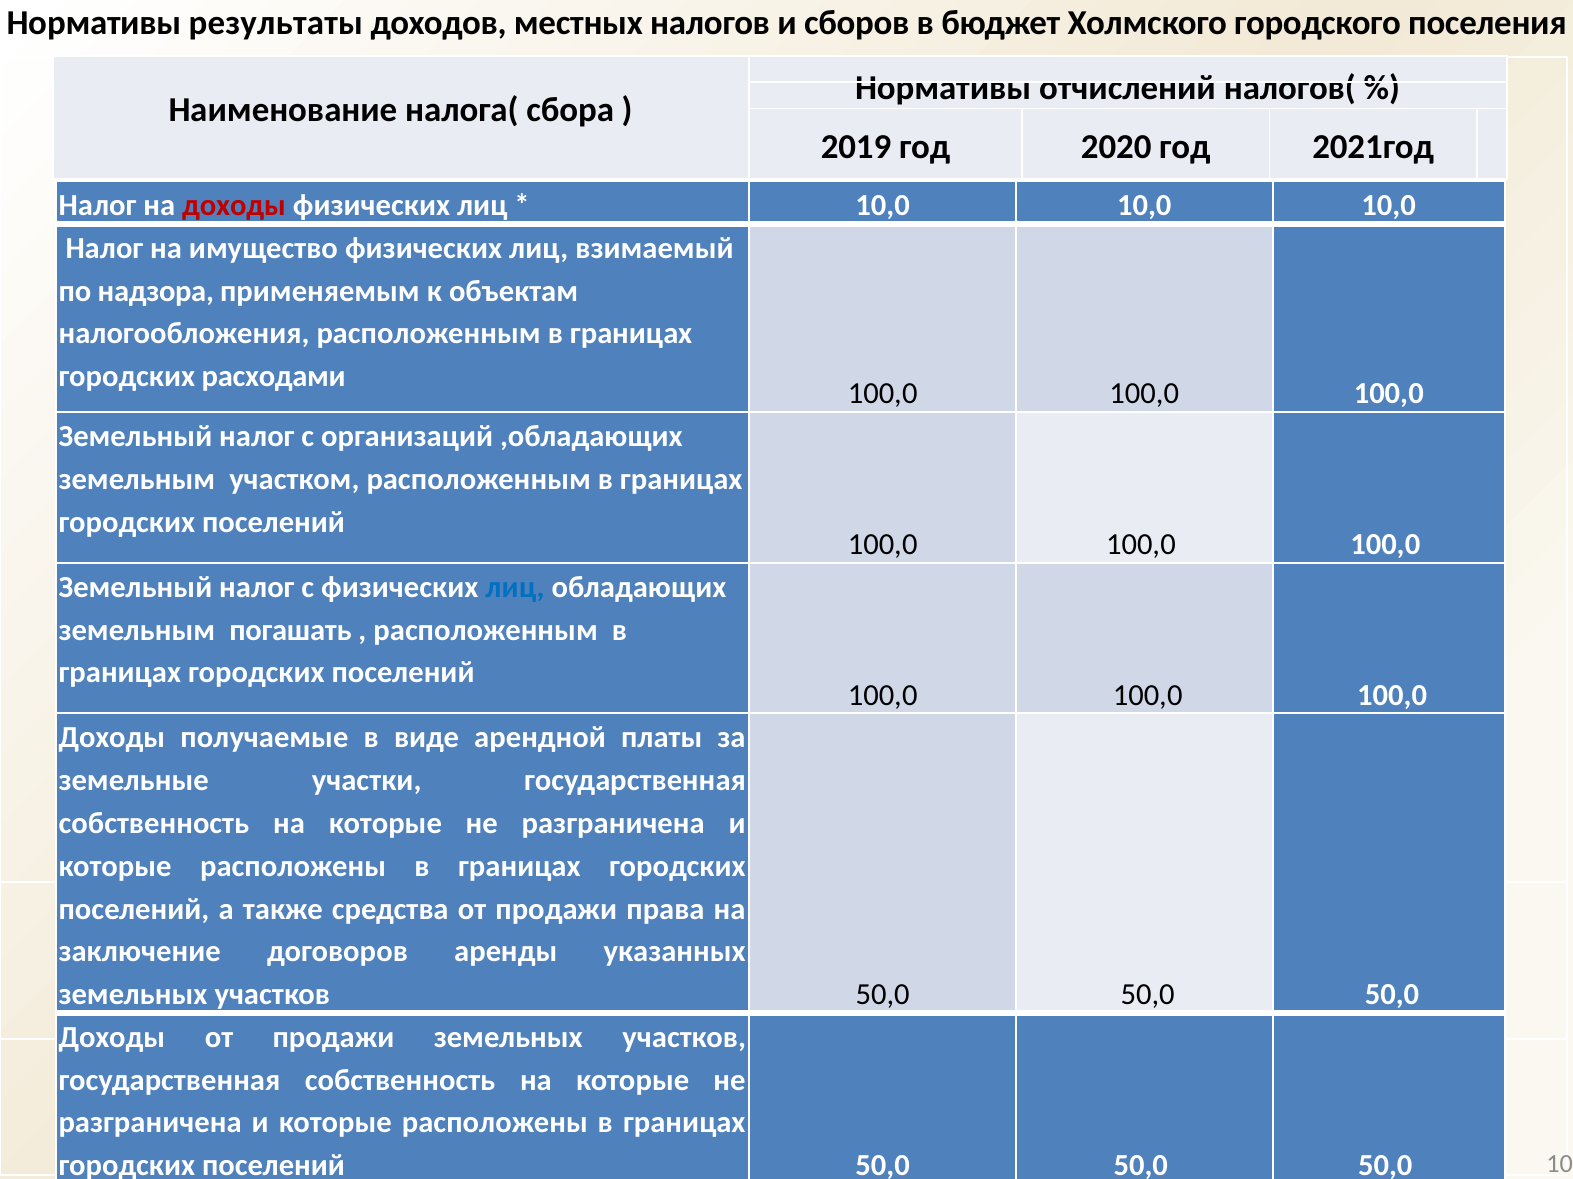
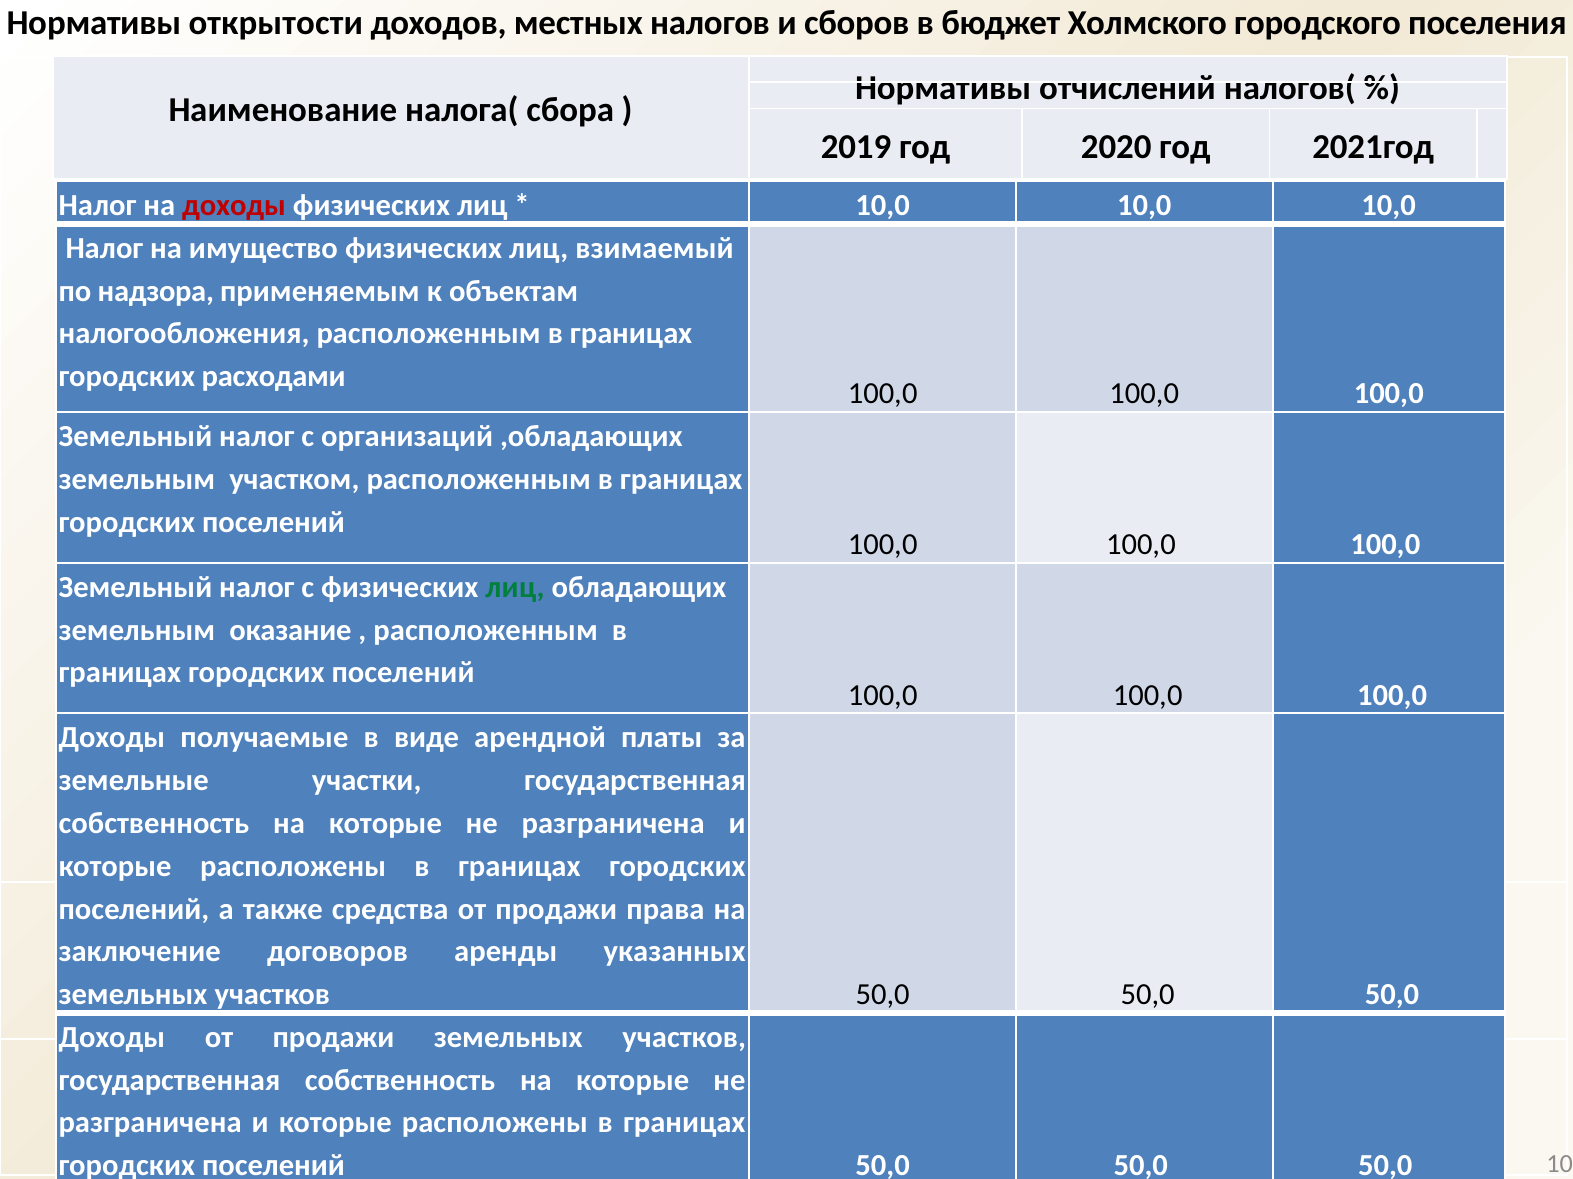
результаты: результаты -> открытости (276, 23)
лиц colour: blue -> green (515, 588)
погашать: погашать -> оказание (290, 630)
